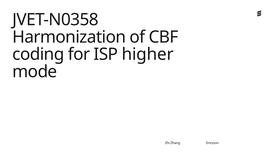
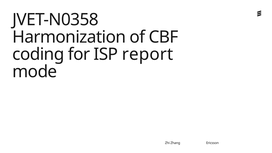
higher: higher -> report (148, 54)
